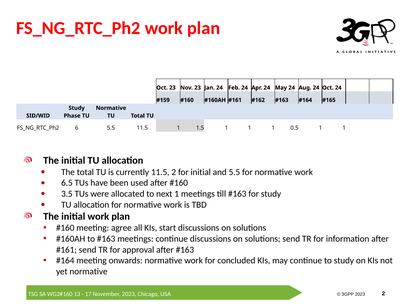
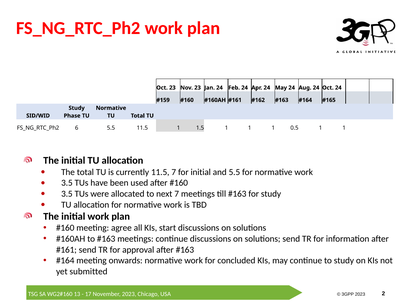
11.5 2: 2 -> 7 (174, 172)
6.5: 6.5 -> 3.5 (67, 183)
next 1: 1 -> 7 (177, 194)
yet normative: normative -> submitted (89, 271)
